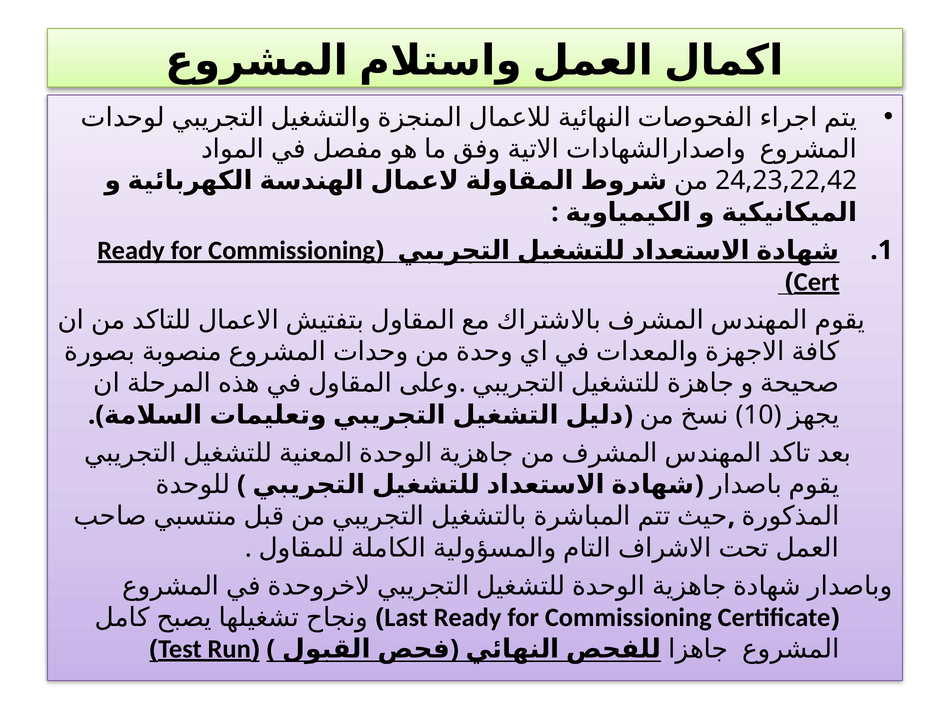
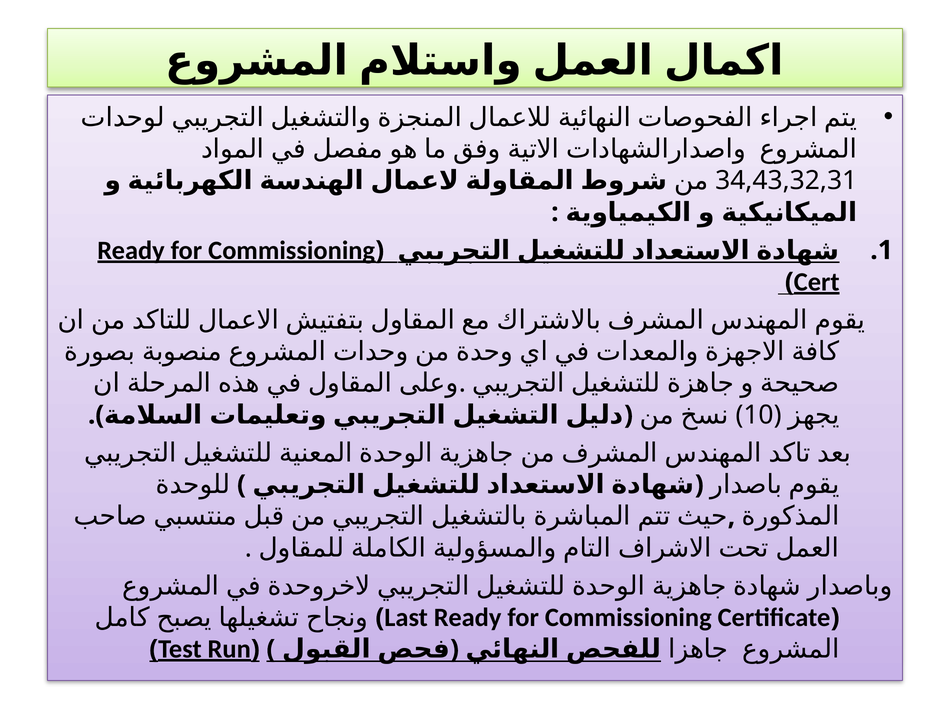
24,23,22,42: 24,23,22,42 -> 34,43,32,31 (786, 181)
